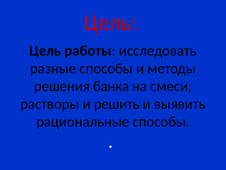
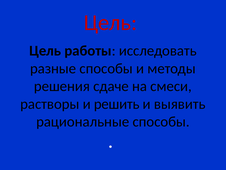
банка: банка -> сдаче (111, 86)
